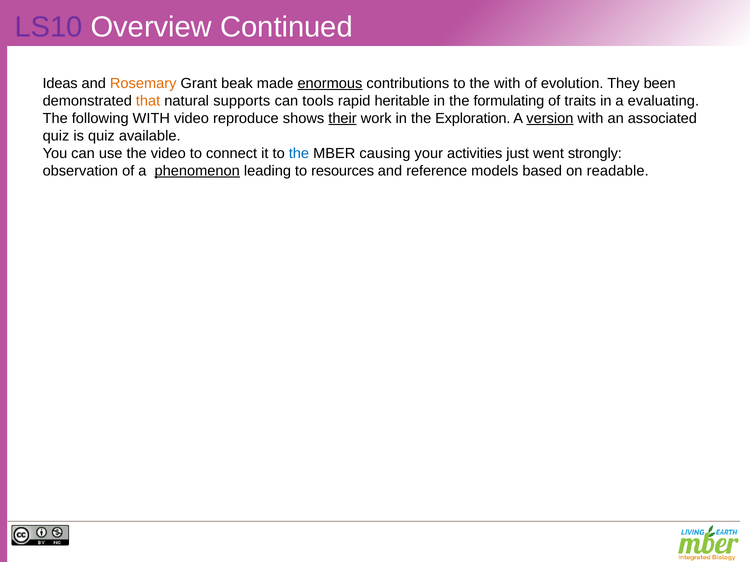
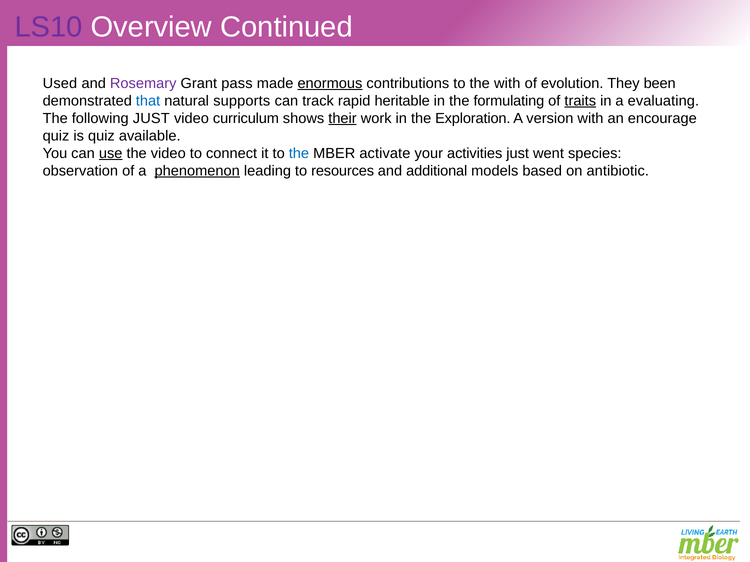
Ideas: Ideas -> Used (60, 83)
Rosemary colour: orange -> purple (143, 83)
beak: beak -> pass (237, 83)
that colour: orange -> blue (148, 101)
tools: tools -> track (318, 101)
traits underline: none -> present (580, 101)
following WITH: WITH -> JUST (151, 118)
reproduce: reproduce -> curriculum (246, 118)
version underline: present -> none (550, 118)
associated: associated -> encourage (662, 118)
use underline: none -> present (111, 153)
causing: causing -> activate (385, 153)
strongly: strongly -> species (595, 153)
reference: reference -> additional (437, 171)
readable: readable -> antibiotic (618, 171)
